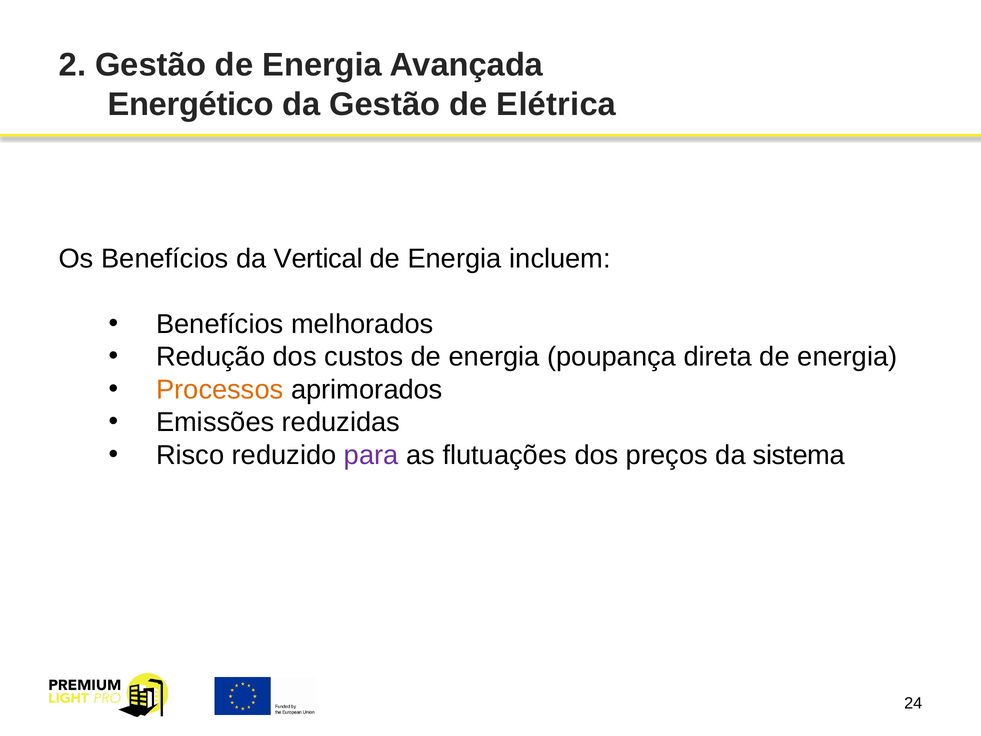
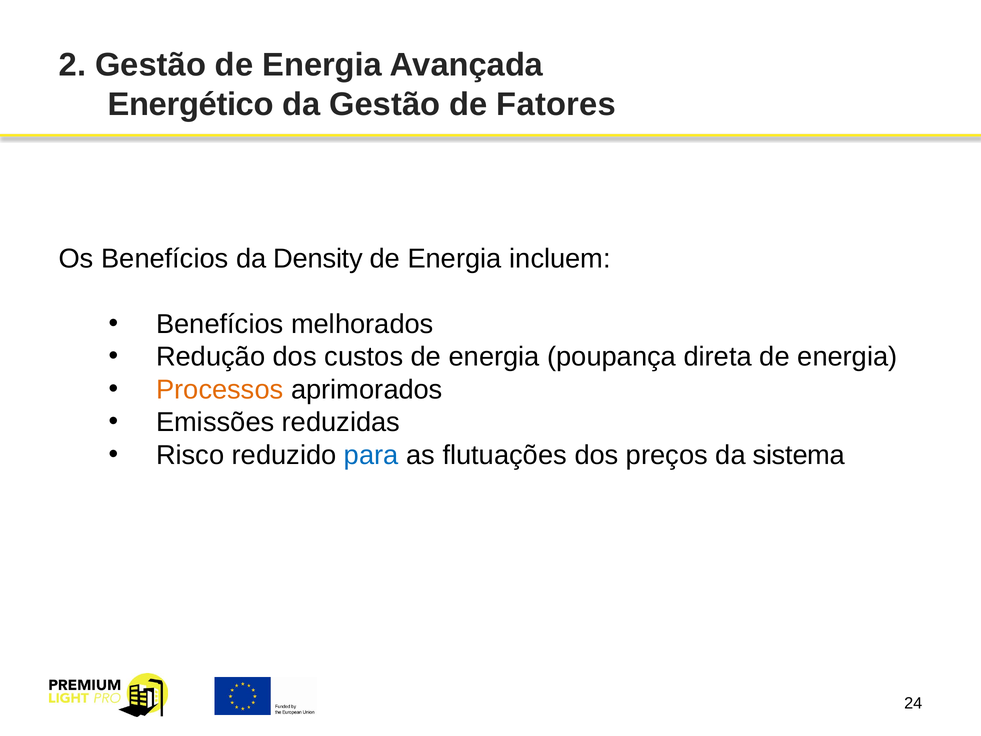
Elétrica: Elétrica -> Fatores (556, 104)
Vertical: Vertical -> Density (318, 259)
para colour: purple -> blue (371, 455)
